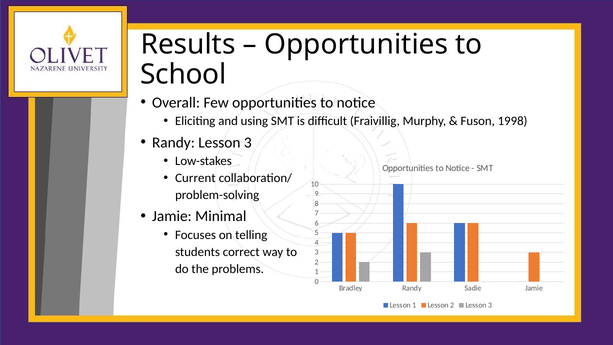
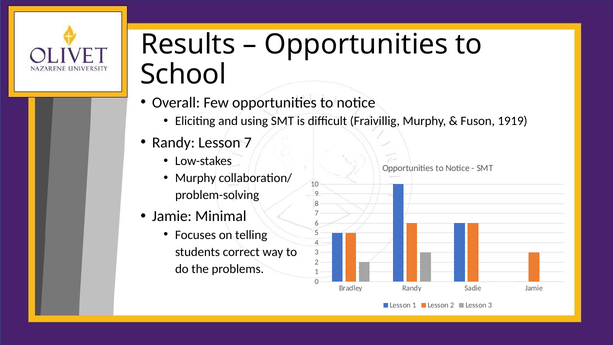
1998: 1998 -> 1919 (513, 121)
Randy Lesson 3: 3 -> 7 (248, 142)
Current: Current -> Murphy (196, 178)
